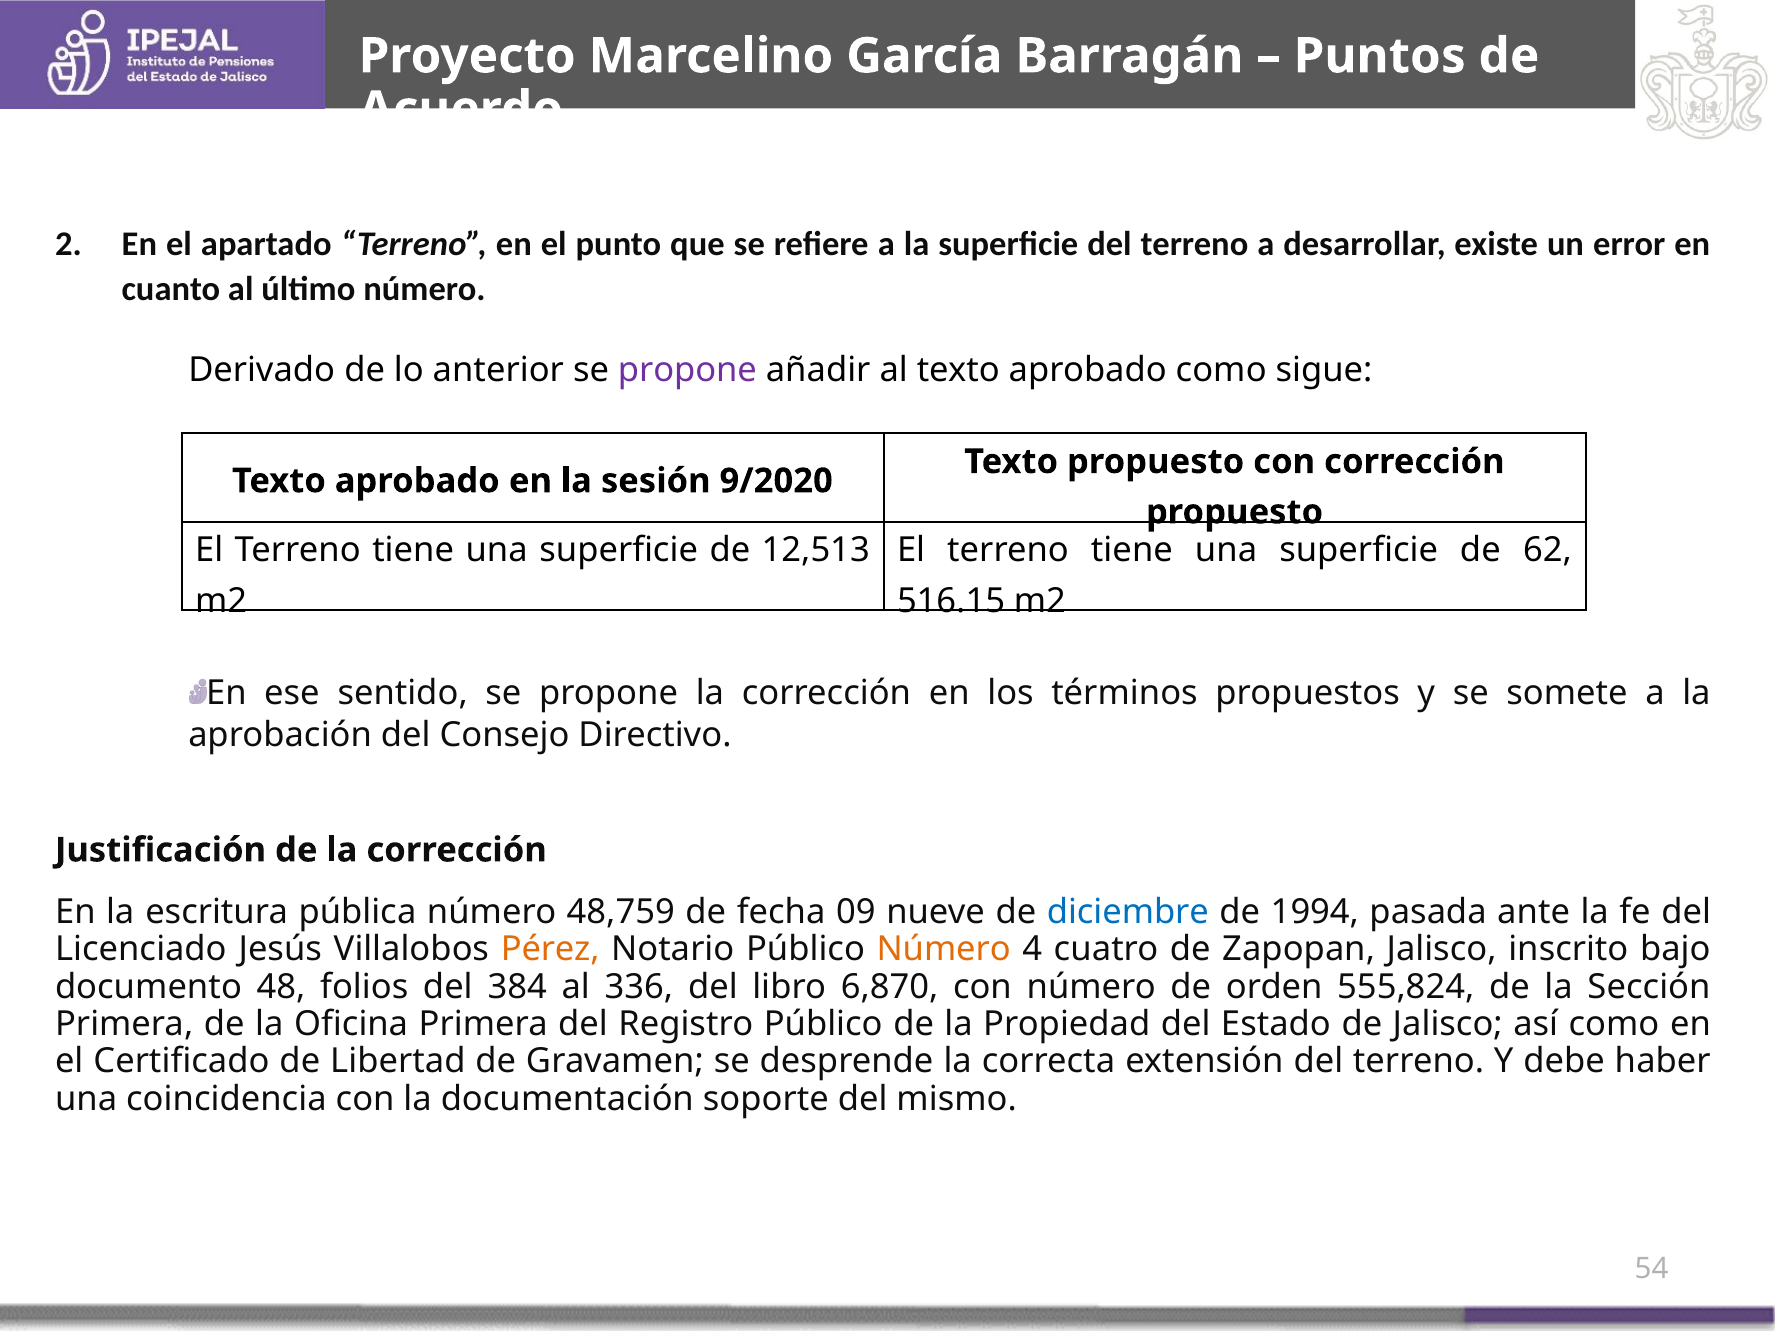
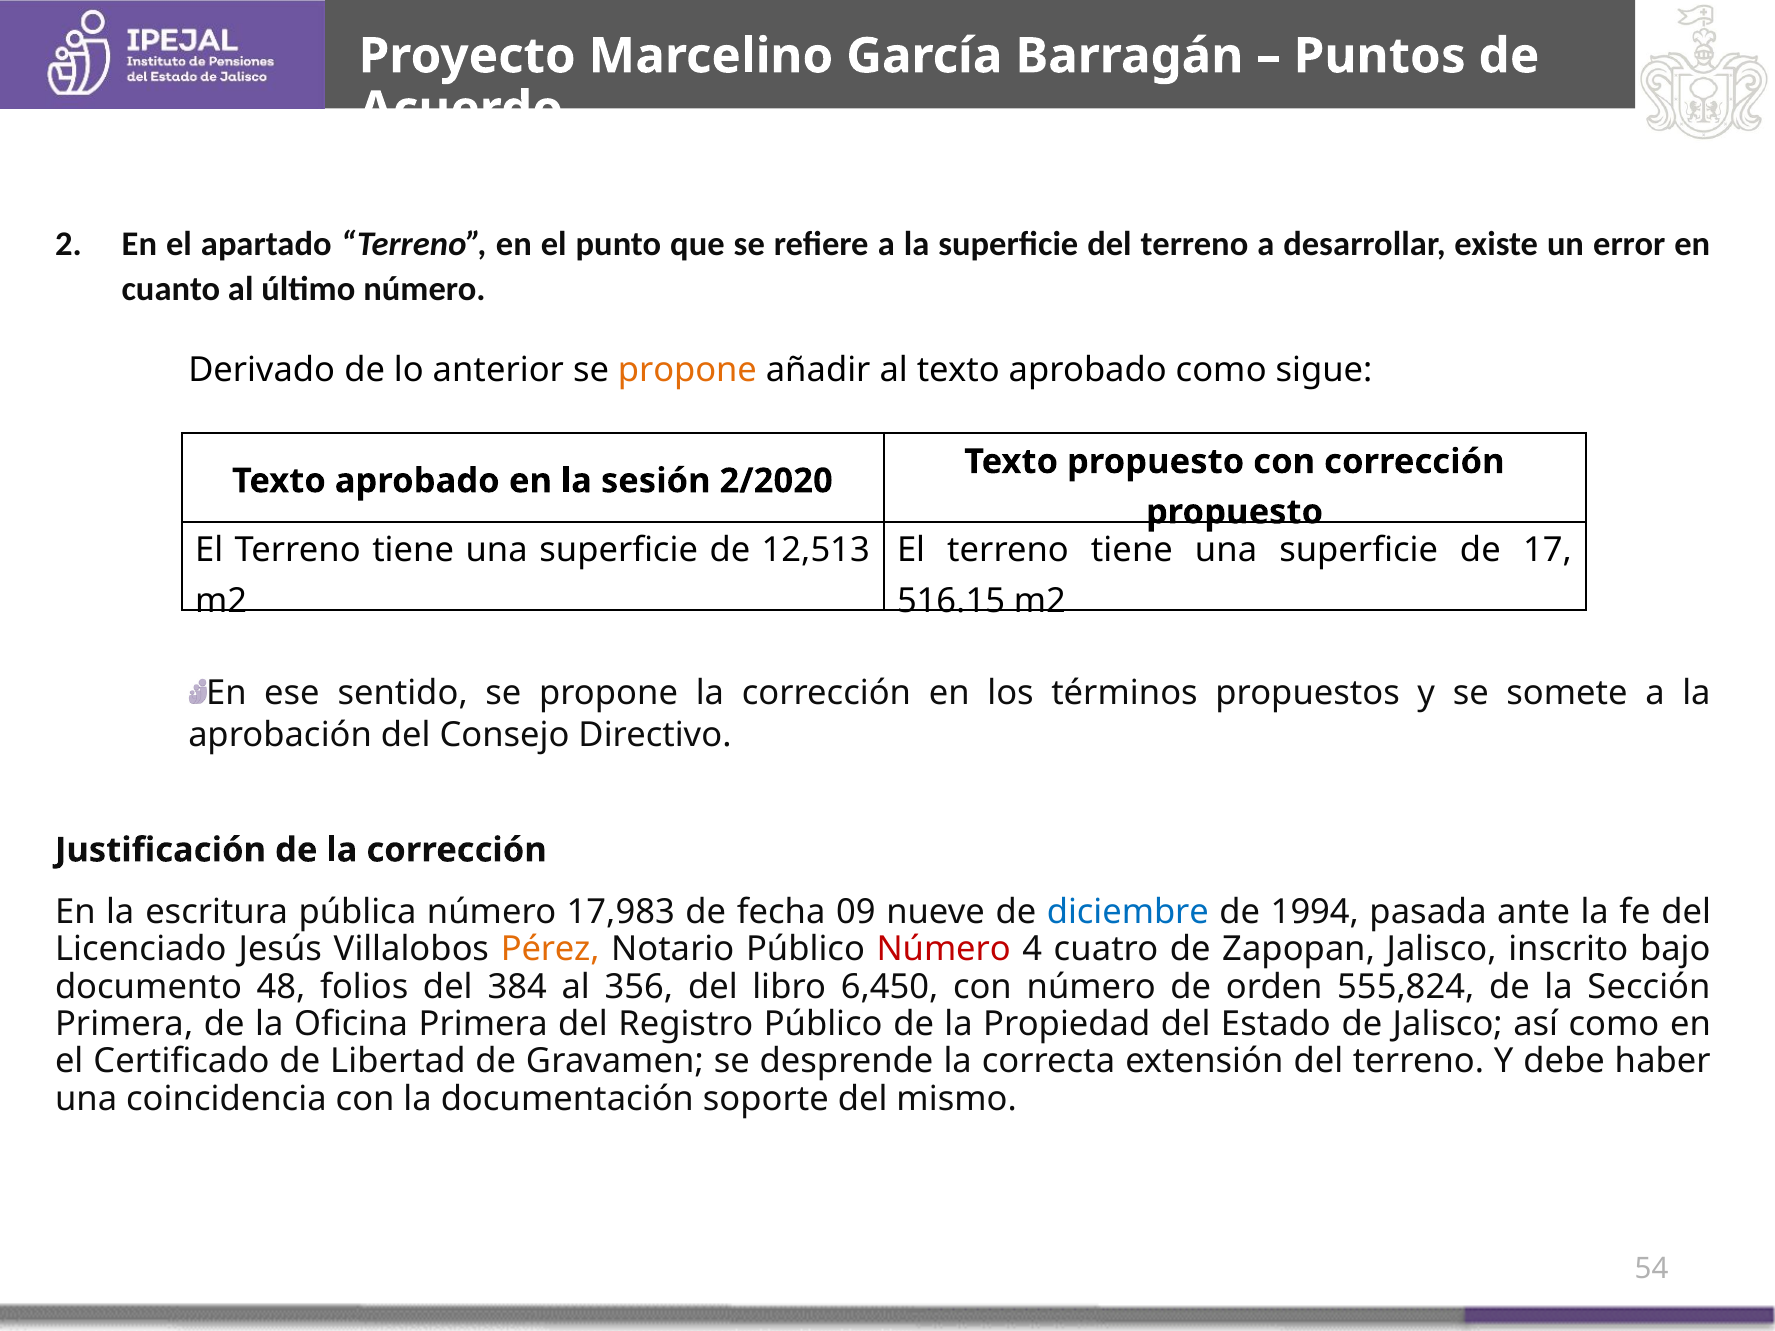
propone colour: purple -> orange (687, 371)
9/2020: 9/2020 -> 2/2020 (776, 481)
62: 62 -> 17 (1547, 550)
48,759: 48,759 -> 17,983 (621, 912)
Número colour: orange -> red (944, 950)
336: 336 -> 356 (639, 987)
6,870: 6,870 -> 6,450 (890, 987)
